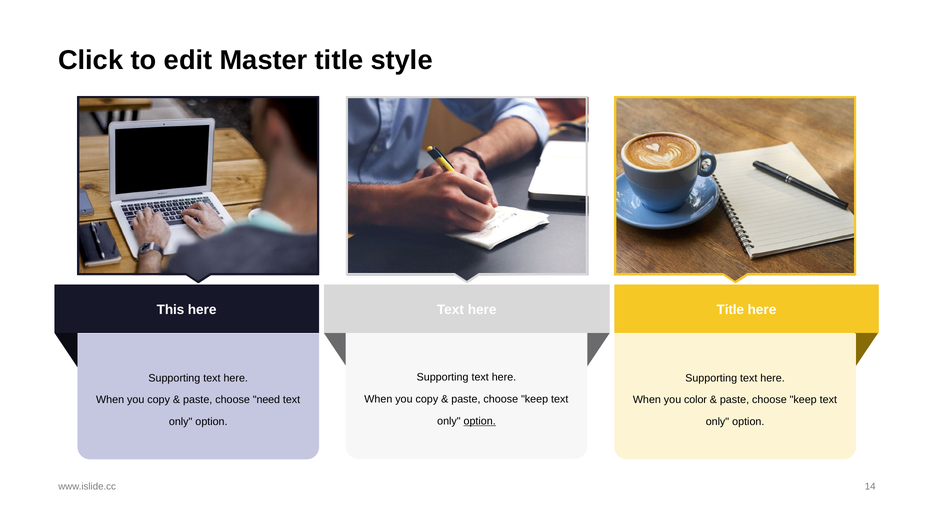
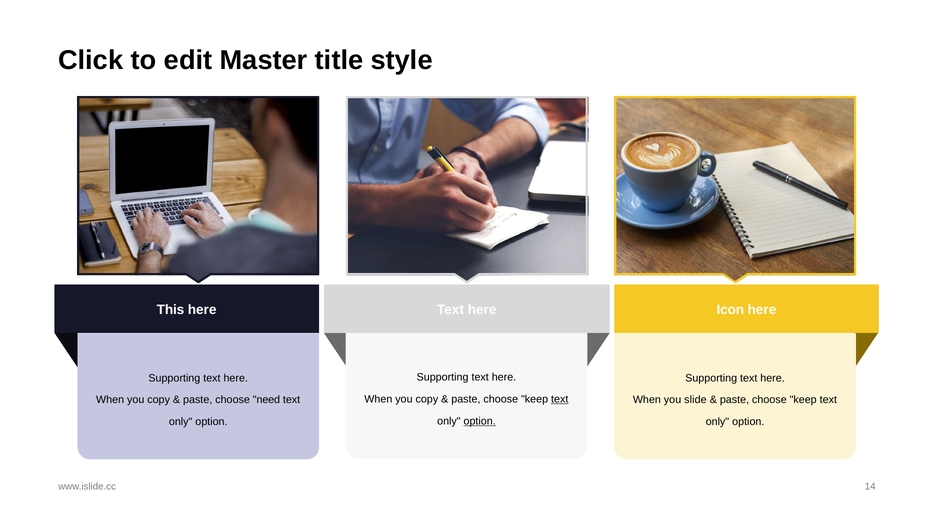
here Title: Title -> Icon (730, 310)
text underline: none -> present (560, 400)
color: color -> slide (695, 400)
